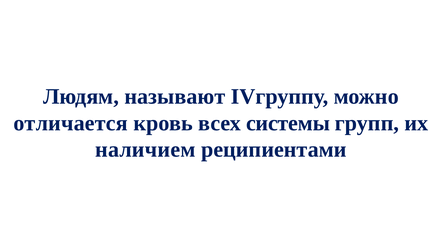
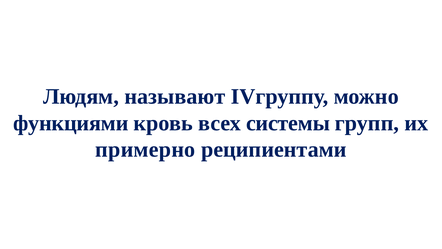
отличается: отличается -> функциями (71, 123)
наличием: наличием -> примерно (145, 149)
